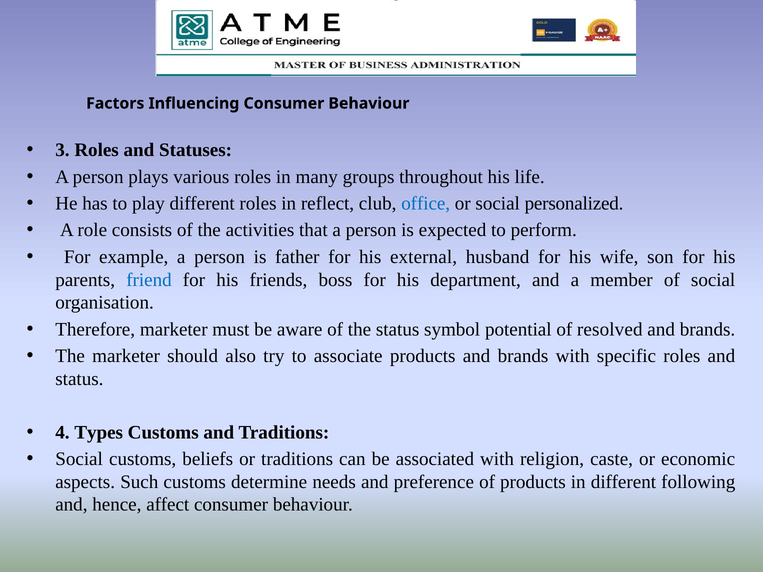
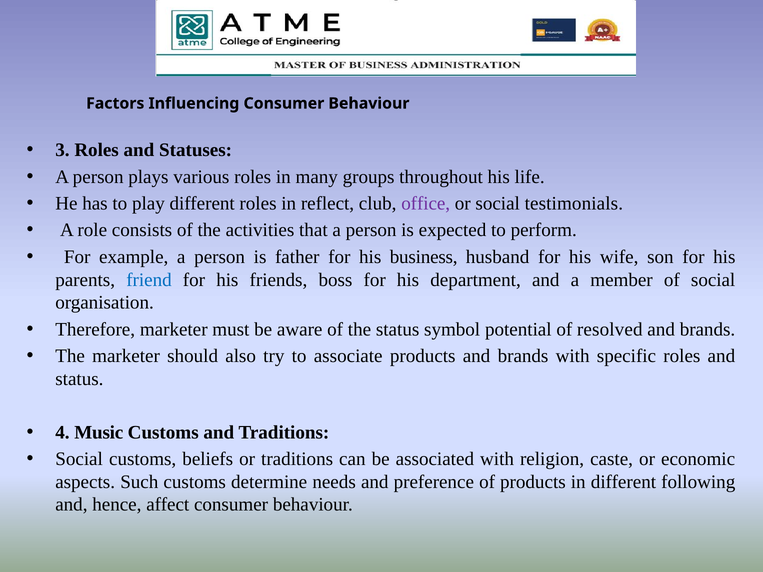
office colour: blue -> purple (426, 204)
personalized: personalized -> testimonials (574, 204)
external: external -> business (424, 257)
Types: Types -> Music (99, 432)
